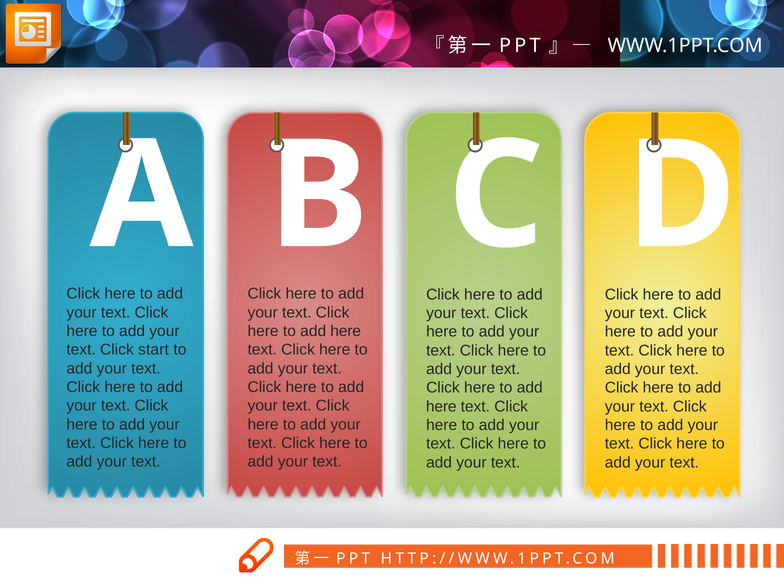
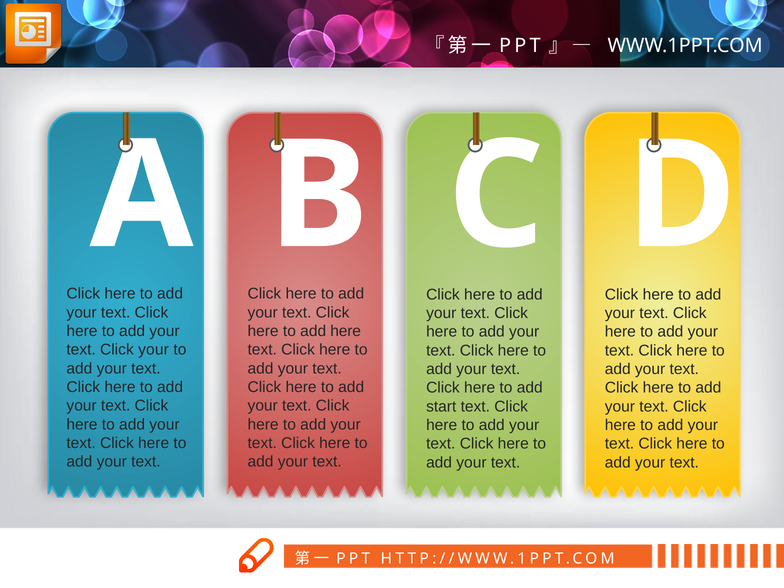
Click start: start -> your (154, 350)
here: here -> start (441, 406)
